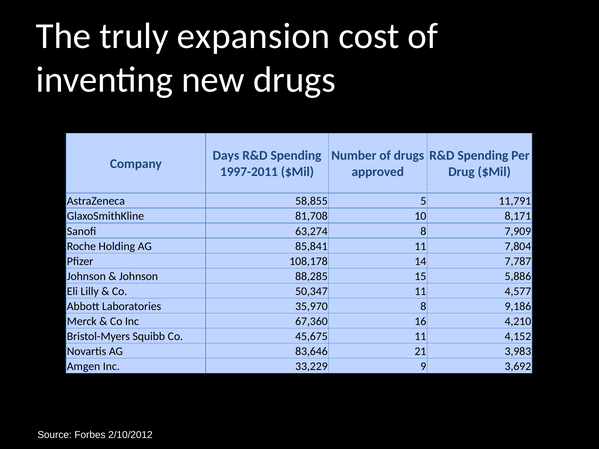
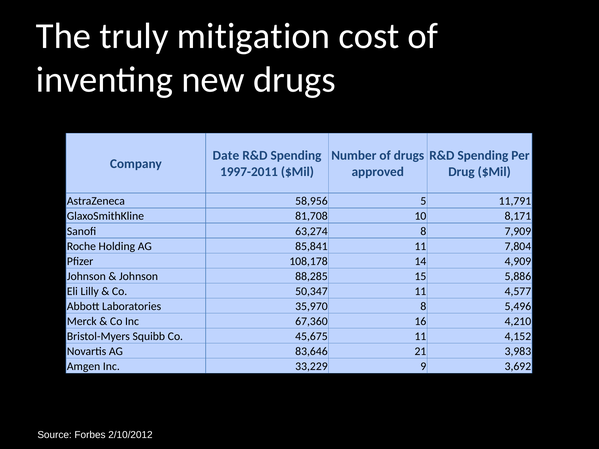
expansion: expansion -> mitigation (254, 36)
Days: Days -> Date (226, 156)
58,855: 58,855 -> 58,956 (311, 201)
7,787: 7,787 -> 4,909 (518, 261)
9,186: 9,186 -> 5,496 (518, 306)
